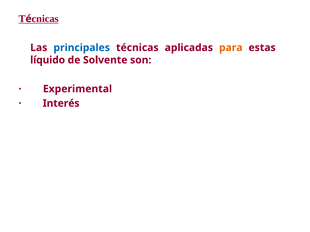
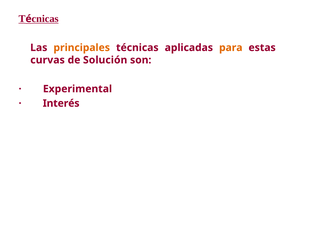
principales colour: blue -> orange (82, 48)
líquido: líquido -> curvas (48, 60)
Solvente: Solvente -> Solución (105, 60)
